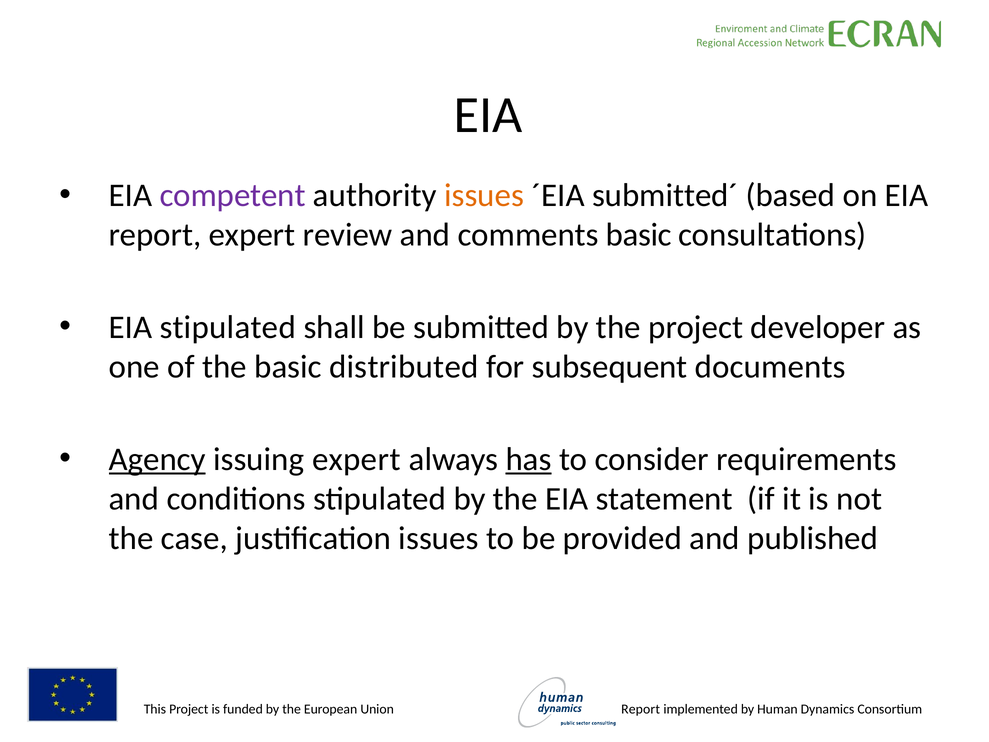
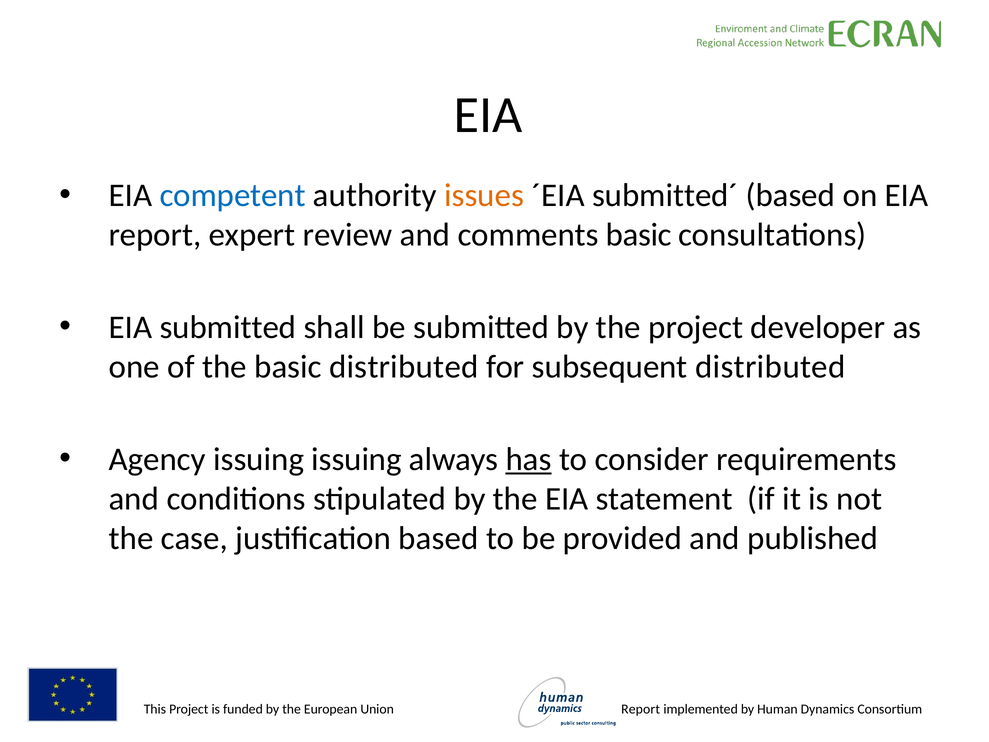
competent colour: purple -> blue (233, 195)
EIA stipulated: stipulated -> submitted (228, 327)
subsequent documents: documents -> distributed (770, 367)
Agency underline: present -> none (157, 459)
issuing expert: expert -> issuing (357, 459)
justification issues: issues -> based (439, 538)
